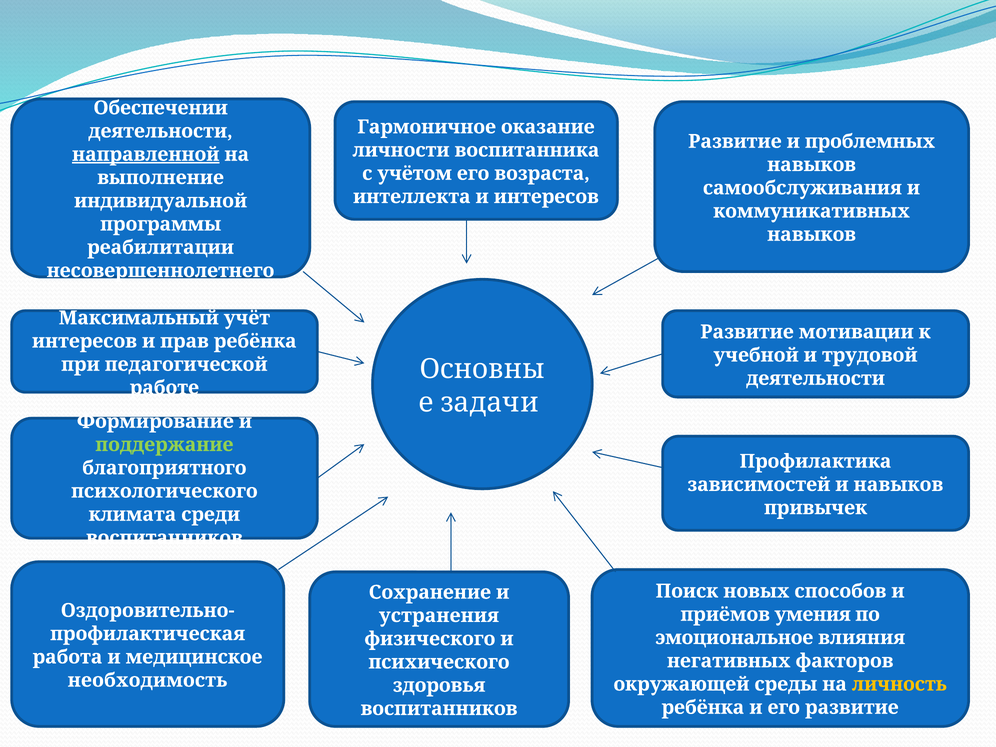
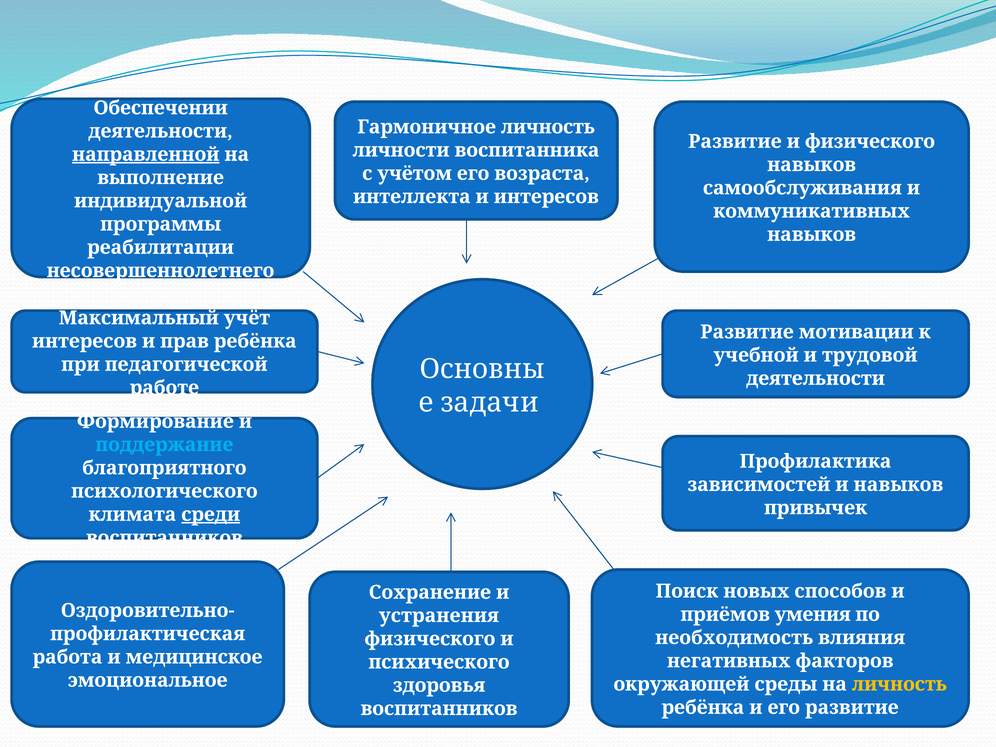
Гармоничное оказание: оказание -> личность (548, 127)
и проблемных: проблемных -> физического (870, 141)
поддержание colour: light green -> light blue (164, 445)
среди underline: none -> present (211, 514)
эмоциональное: эмоциональное -> необходимость (734, 638)
необходимость: необходимость -> эмоциональное (148, 680)
